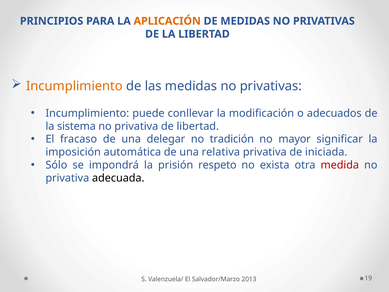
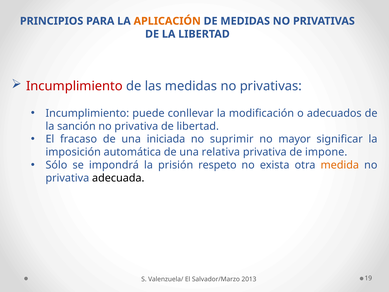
Incumplimiento colour: orange -> red (74, 86)
sistema: sistema -> sanción (76, 126)
delegar: delegar -> iniciada (166, 139)
tradición: tradición -> suprimir (232, 139)
iniciada: iniciada -> impone (326, 152)
medida colour: red -> orange (340, 165)
